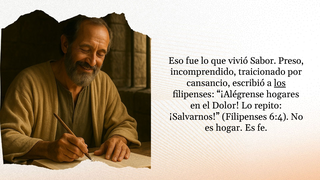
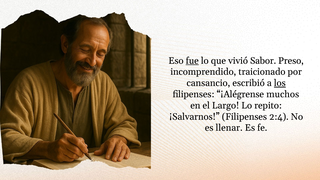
fue underline: none -> present (192, 61)
hogares: hogares -> muchos (283, 94)
Dolor: Dolor -> Largo (226, 106)
6:4: 6:4 -> 2:4 (279, 117)
hogar: hogar -> llenar (229, 128)
